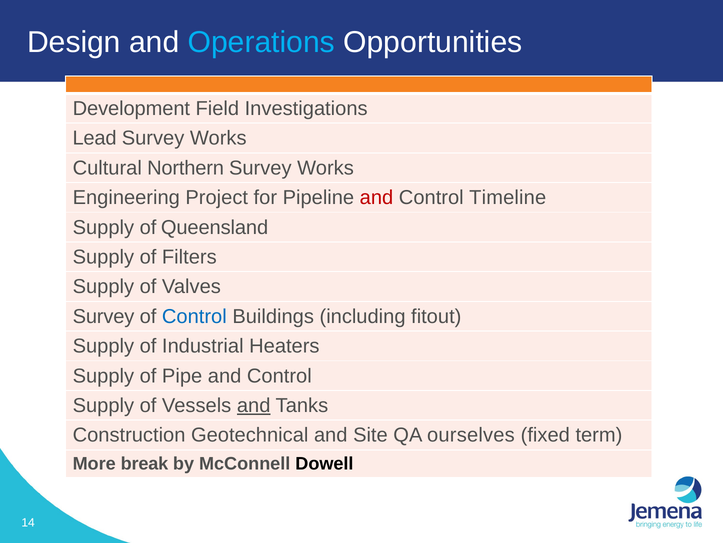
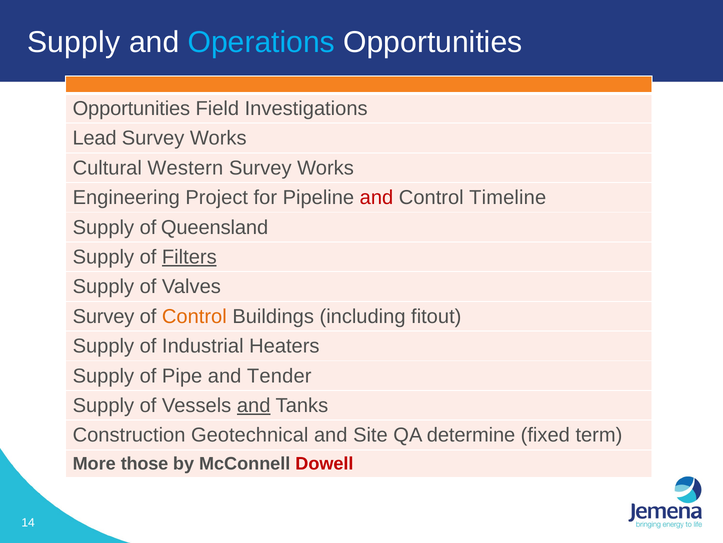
Design: Design -> Supply (74, 42)
Development: Development -> Opportunities (131, 108)
Northern: Northern -> Western (185, 168)
Filters underline: none -> present (189, 257)
Control colour: blue -> orange (194, 316)
Pipe and Control: Control -> Tender (279, 375)
ourselves: ourselves -> determine (471, 435)
break: break -> those (144, 463)
Dowell colour: black -> red (324, 463)
